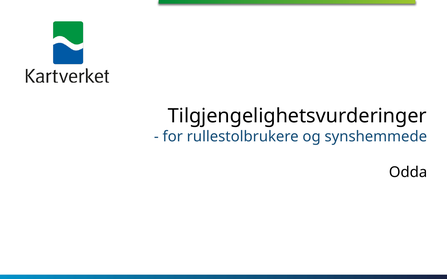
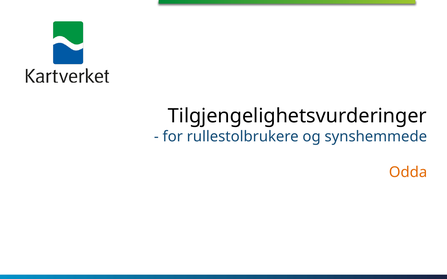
Odda colour: black -> orange (408, 172)
